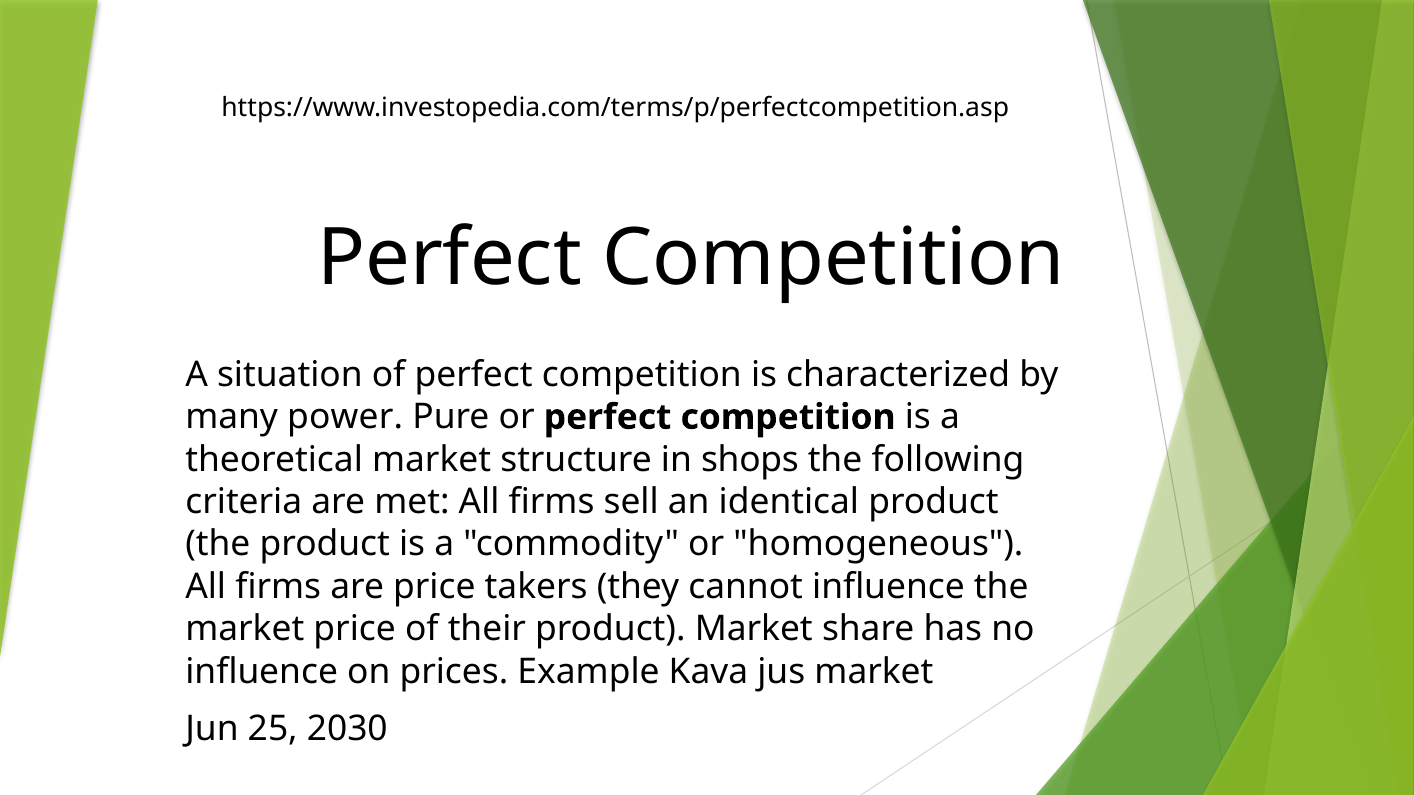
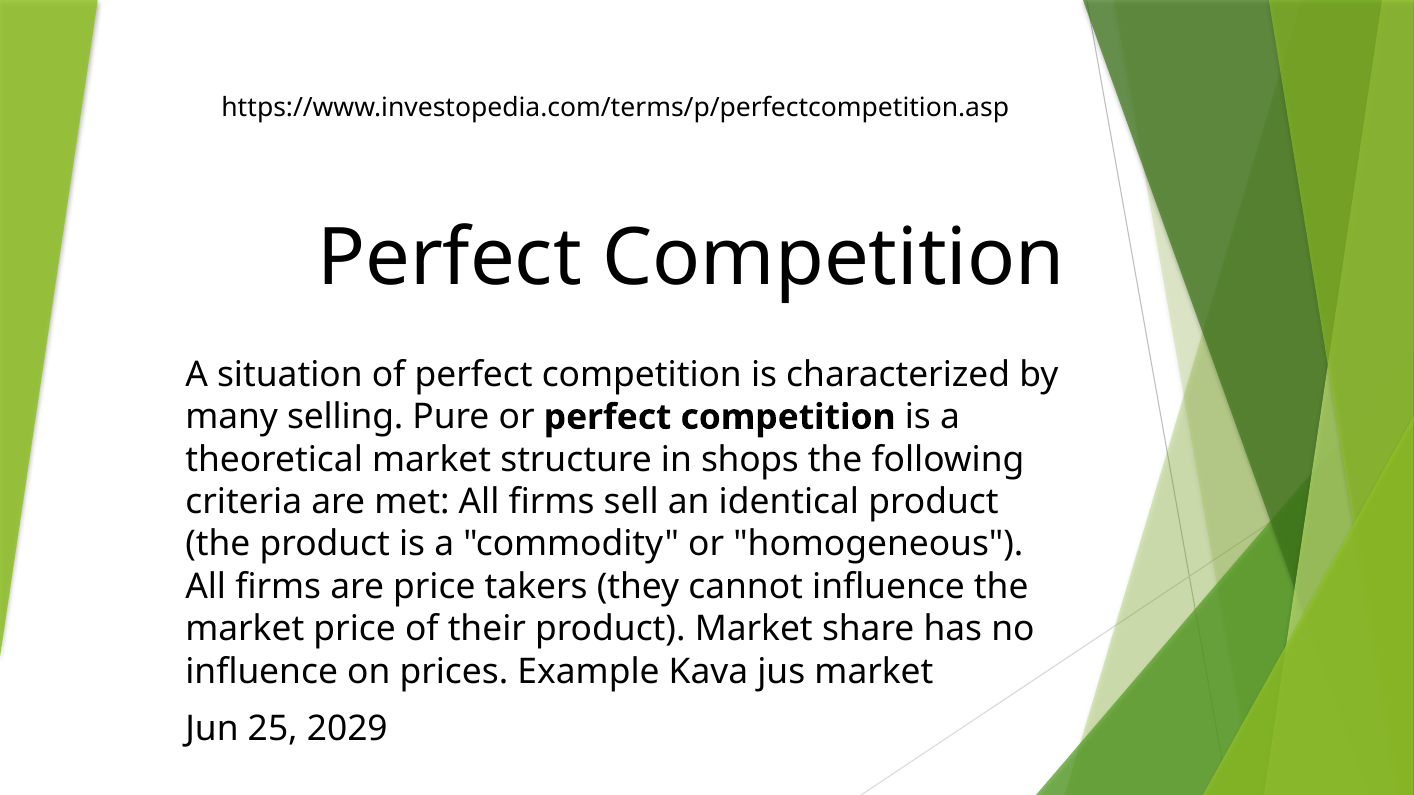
power: power -> selling (345, 417)
2030: 2030 -> 2029 (347, 729)
